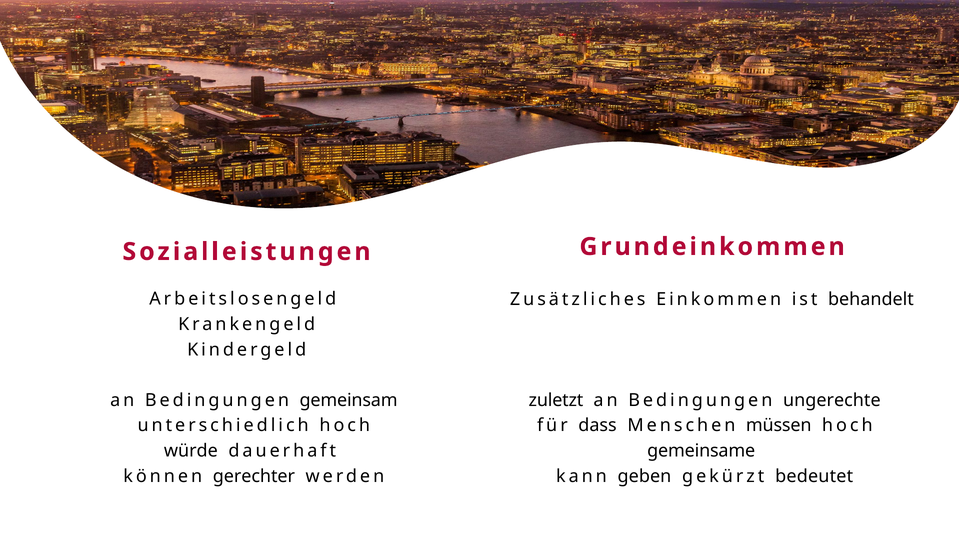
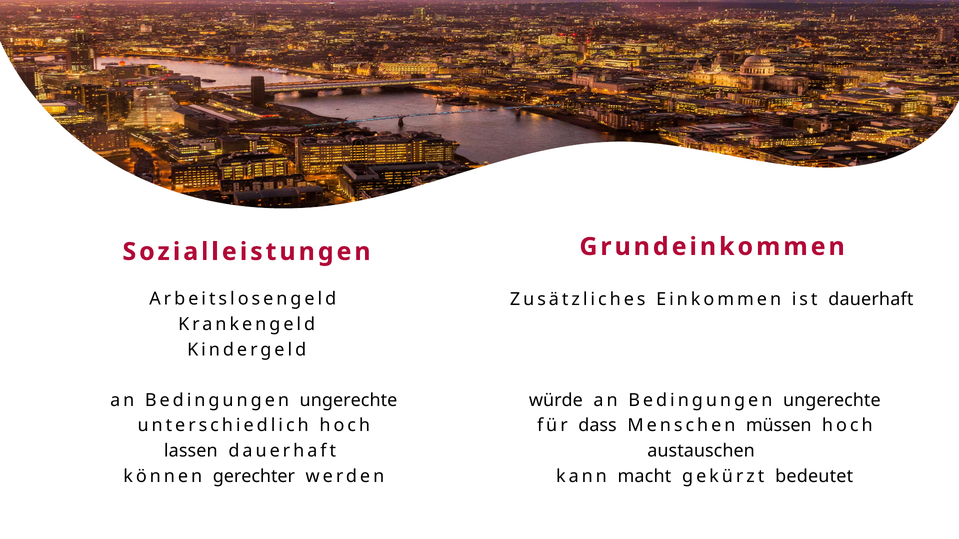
ist behandelt: behandelt -> dauerhaft (871, 300)
gemeinsam: gemeinsam -> ungerechte (348, 400)
zuletzt: zuletzt -> würde (556, 400)
würde: würde -> lassen (191, 451)
gemeinsame: gemeinsame -> austauschen (701, 451)
geben: geben -> macht (644, 477)
